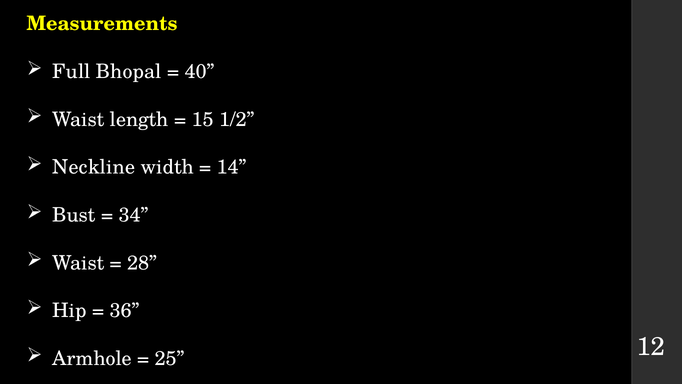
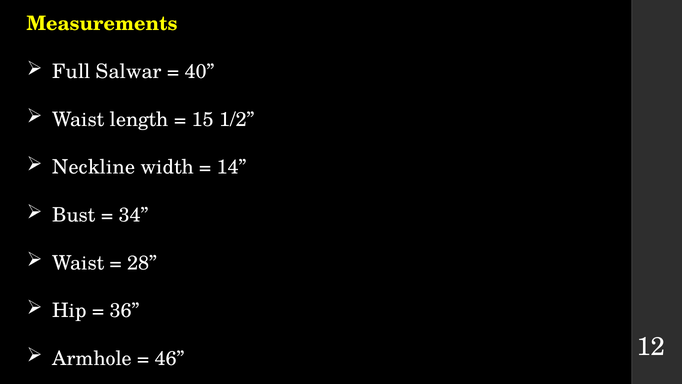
Bhopal: Bhopal -> Salwar (129, 72)
25: 25 -> 46 (170, 358)
